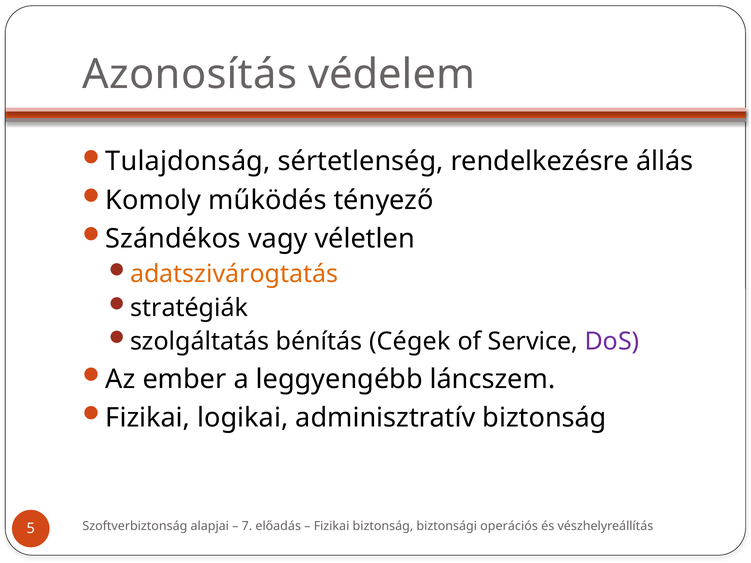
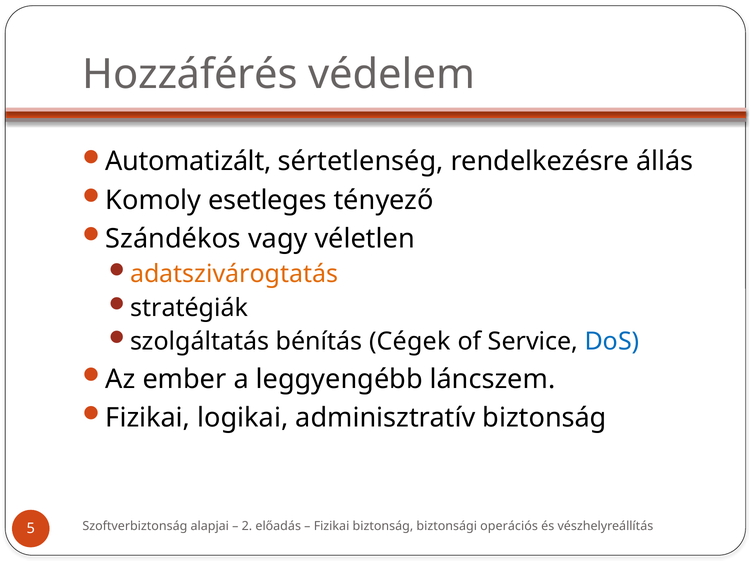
Azonosítás: Azonosítás -> Hozzáférés (190, 75)
Tulajdonság: Tulajdonság -> Automatizált (188, 162)
működés: működés -> esetleges (268, 200)
DoS colour: purple -> blue (612, 342)
7: 7 -> 2 (247, 527)
